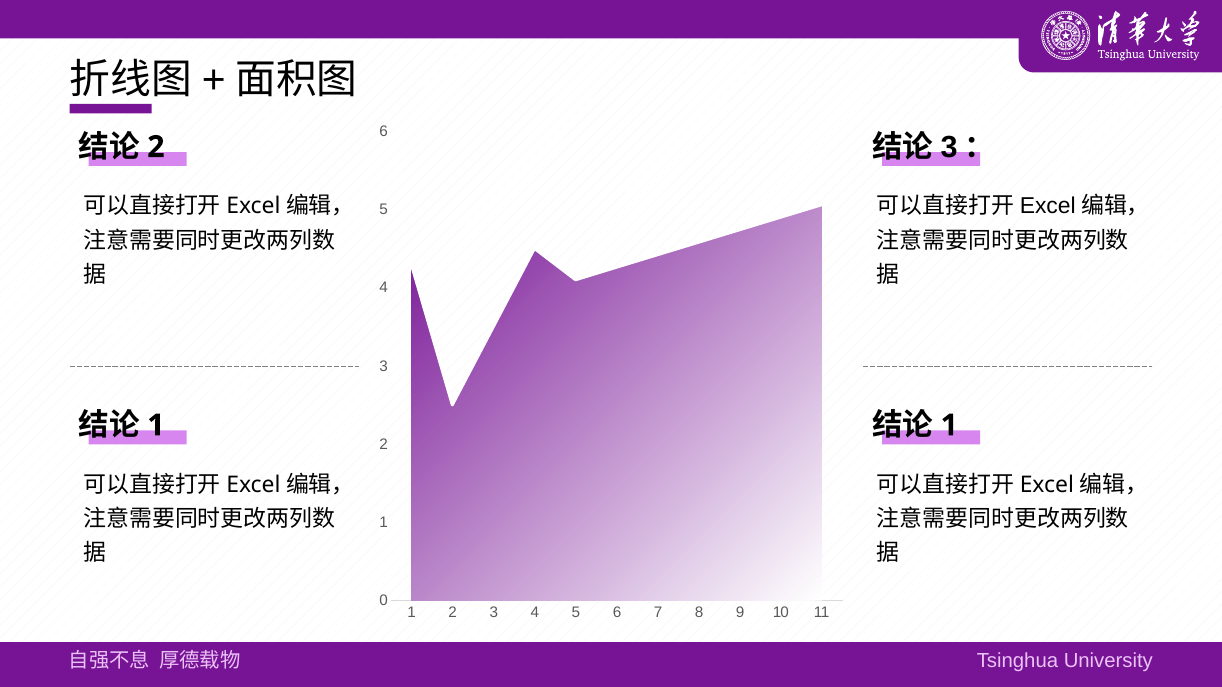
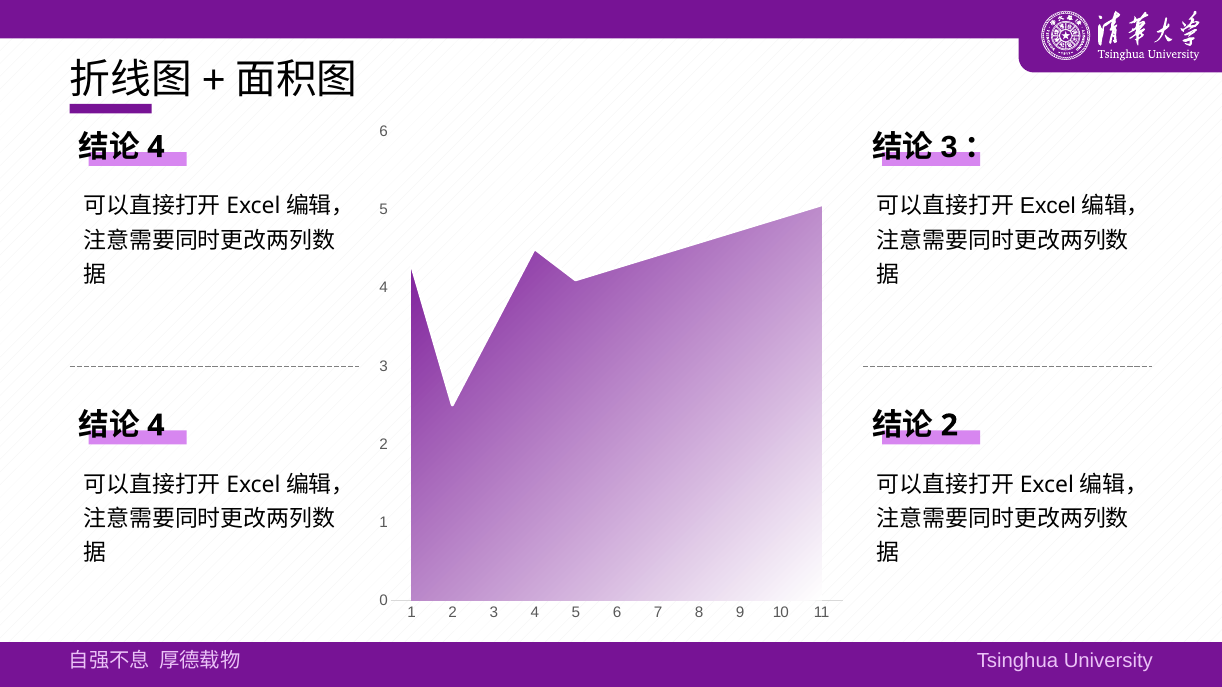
2: 2 -> 4 (156, 147)
1: 1 -> 4 (156, 426)
1: 1 -> 2 (949, 426)
